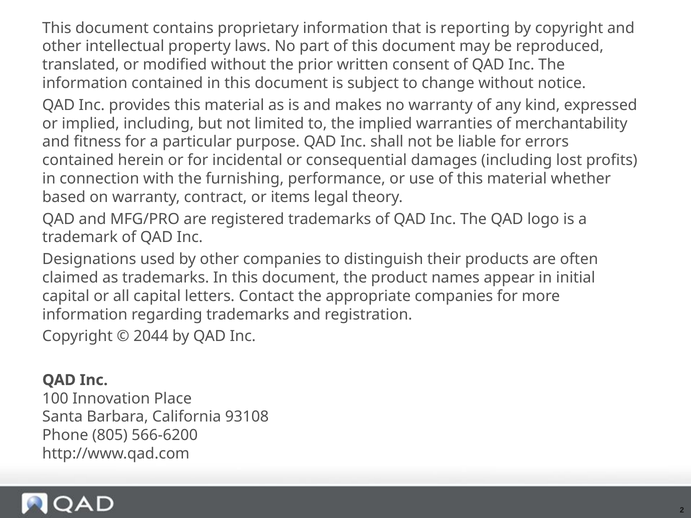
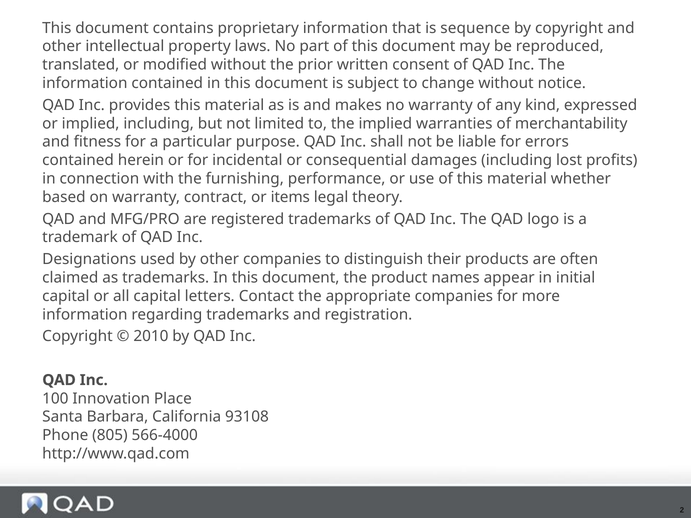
reporting: reporting -> sequence (475, 28)
2044: 2044 -> 2010 (151, 336)
566-6200: 566-6200 -> 566-4000 (165, 435)
